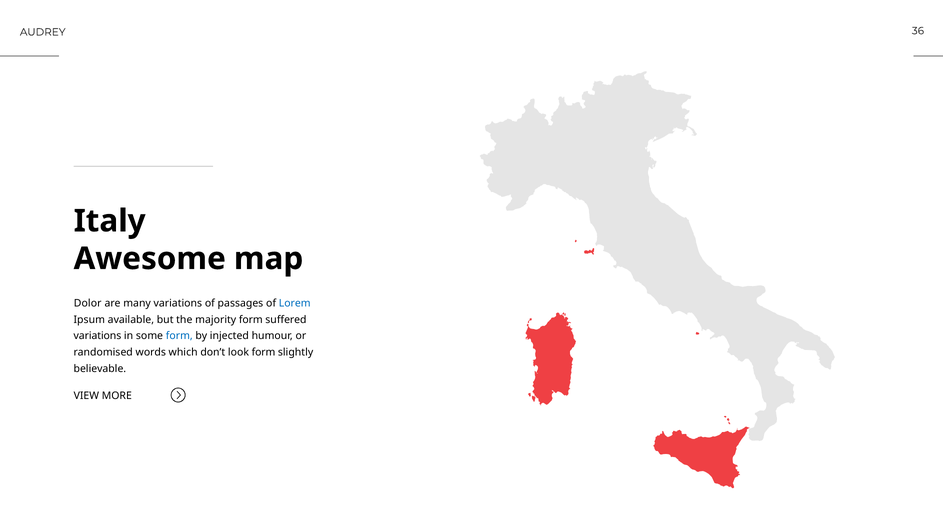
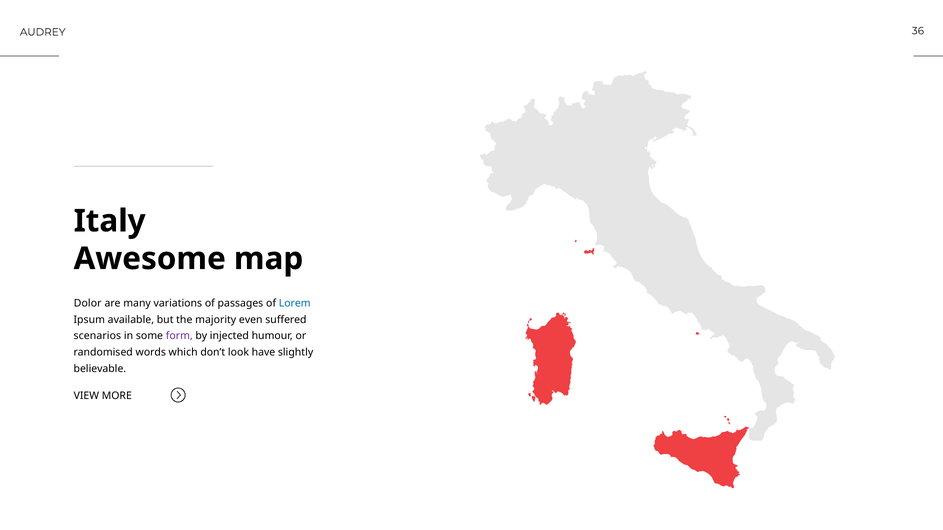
majority form: form -> even (251, 320)
variations: variations -> scenarios (97, 336)
form colour: blue -> purple (179, 336)
look form: form -> have (263, 353)
